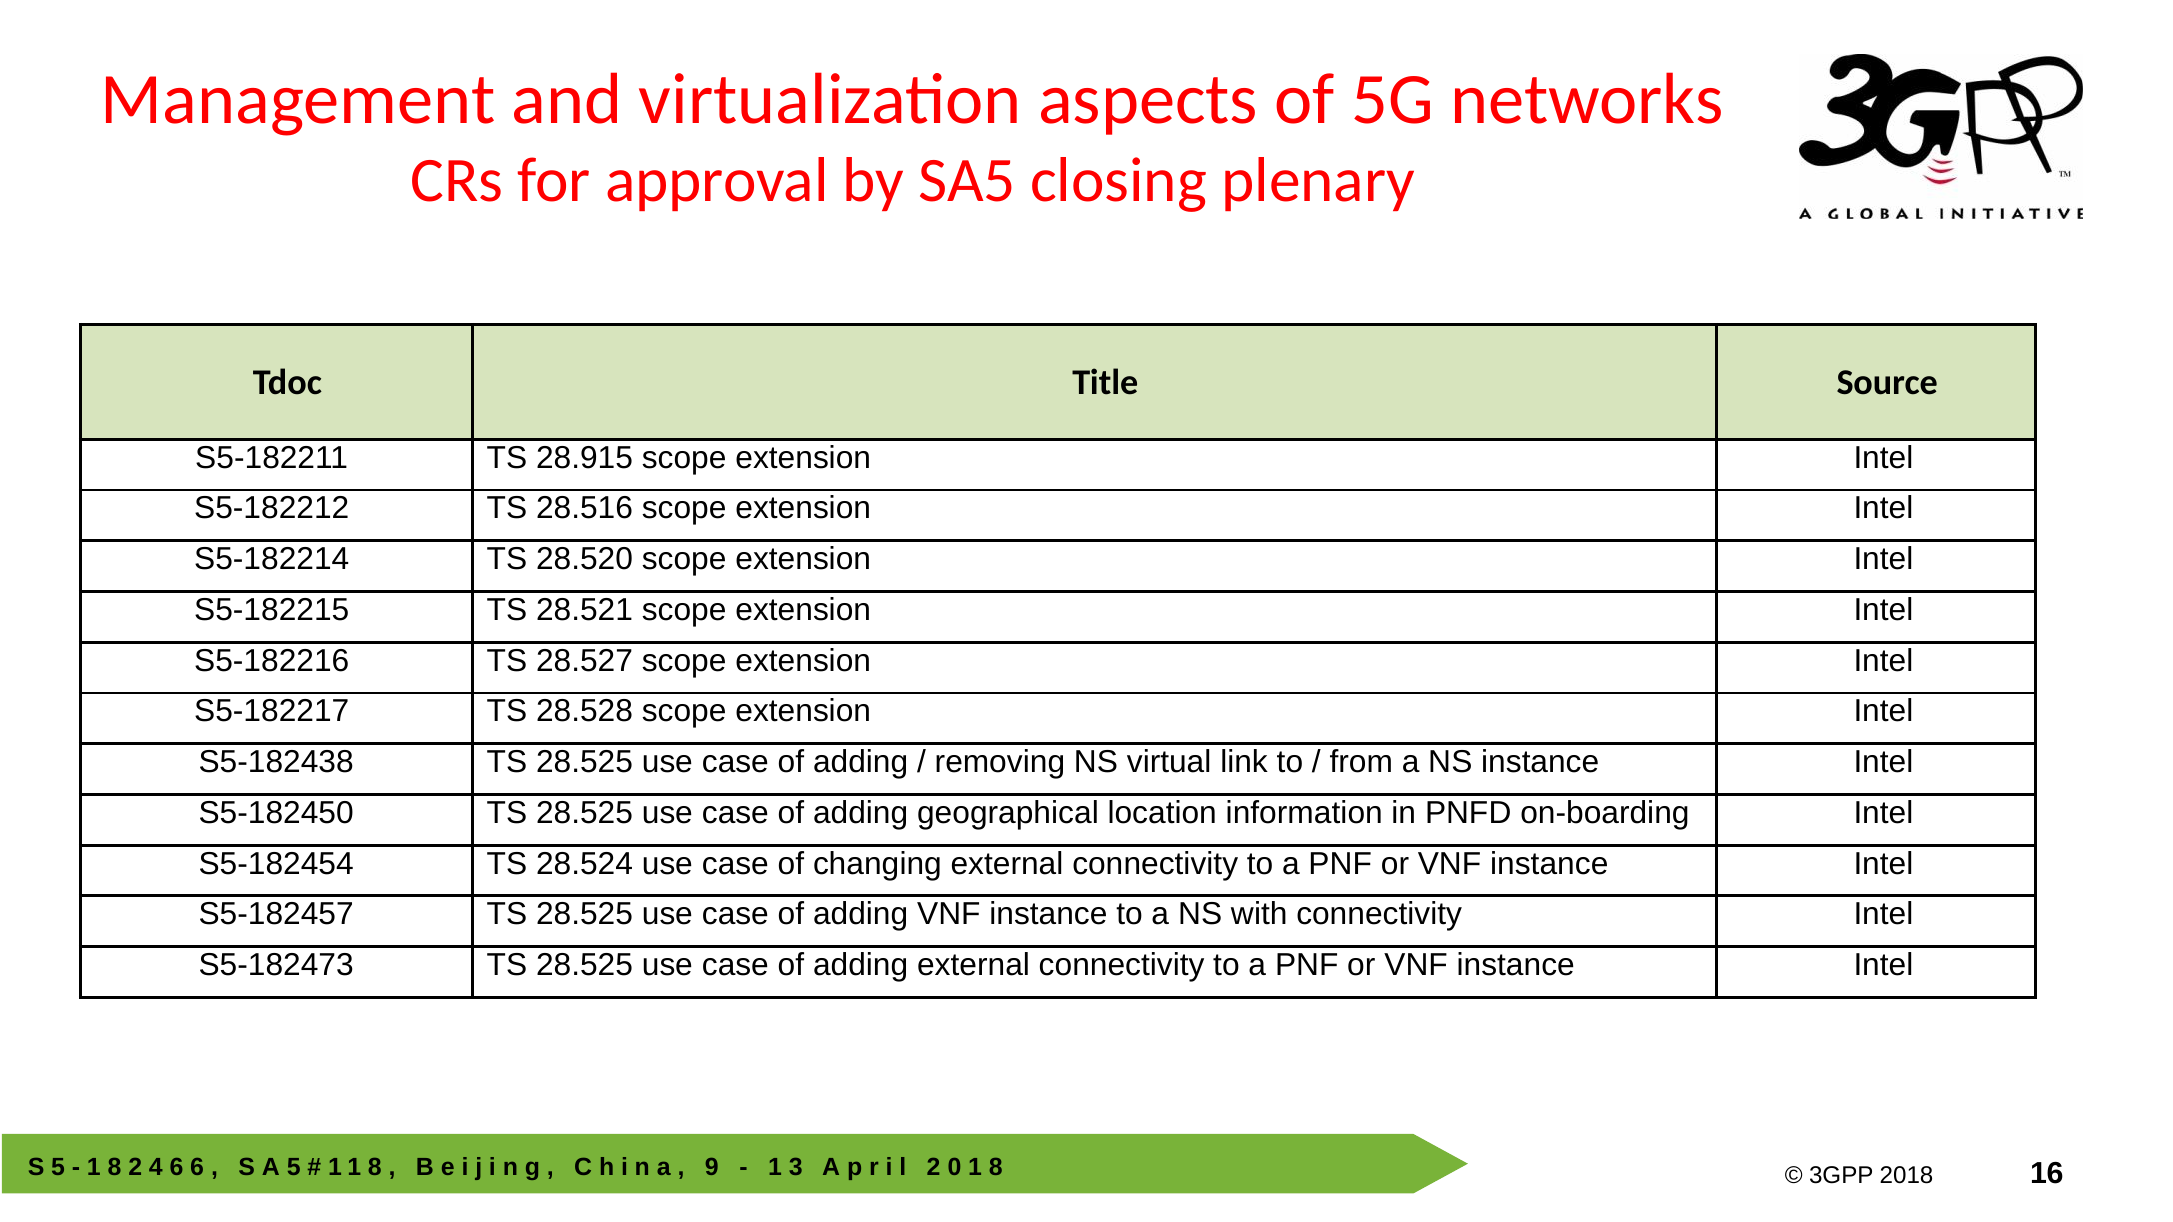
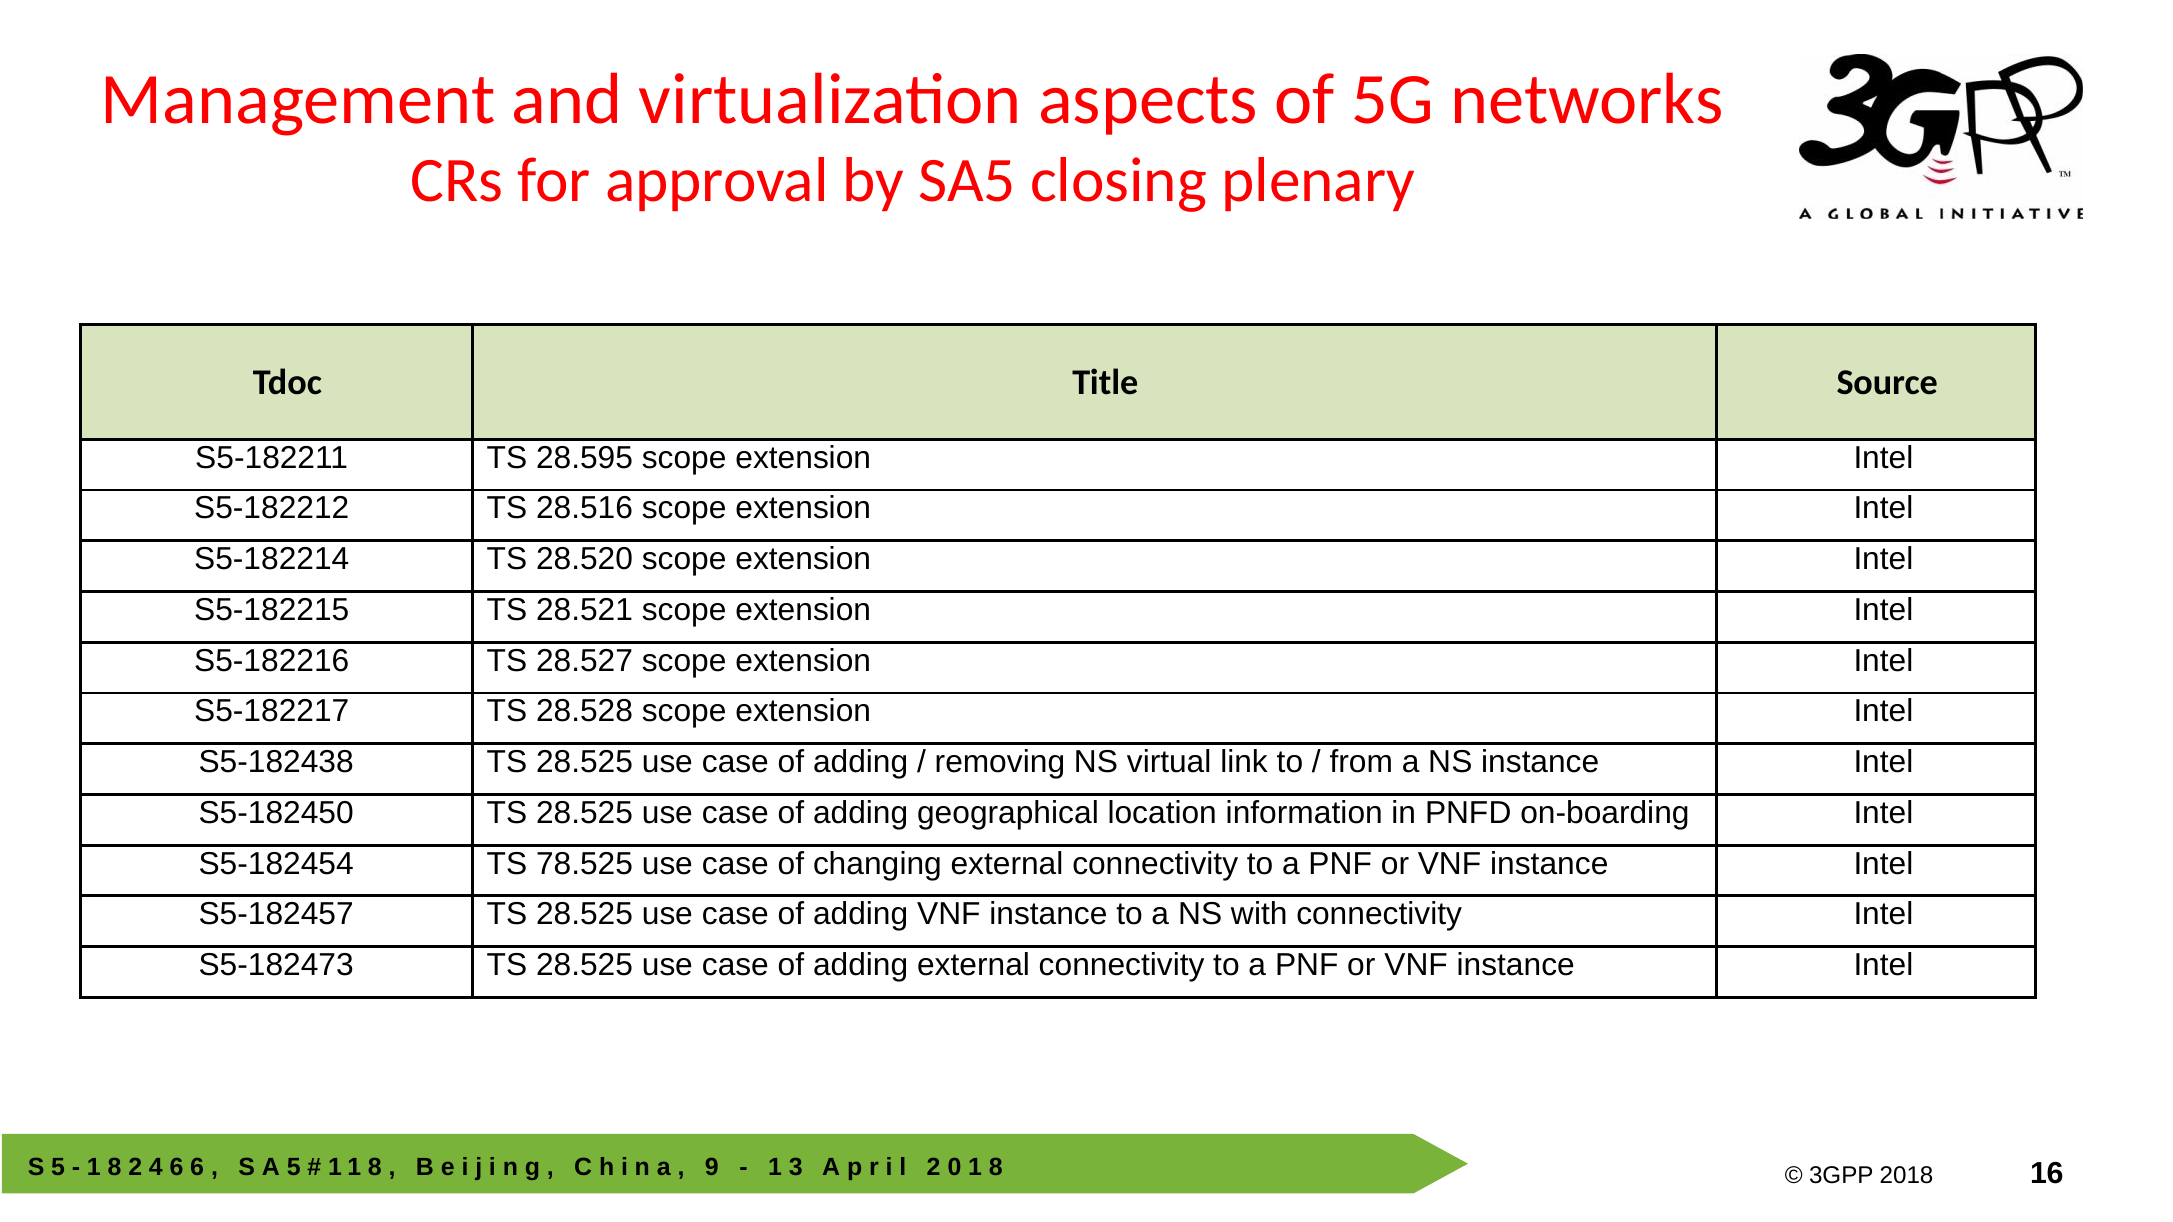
28.915: 28.915 -> 28.595 (585, 458)
28.524: 28.524 -> 78.525 (585, 864)
